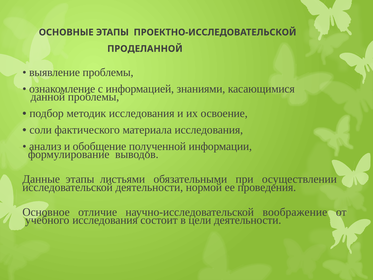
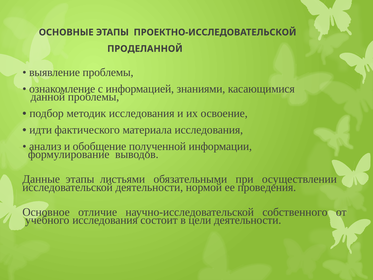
соли: соли -> идти (41, 130)
воображение: воображение -> собственного (295, 212)
